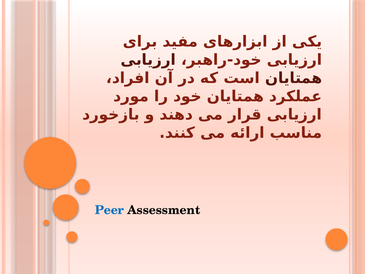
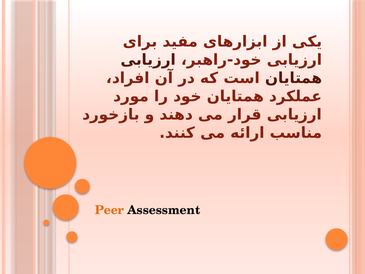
Peer colour: blue -> orange (109, 210)
